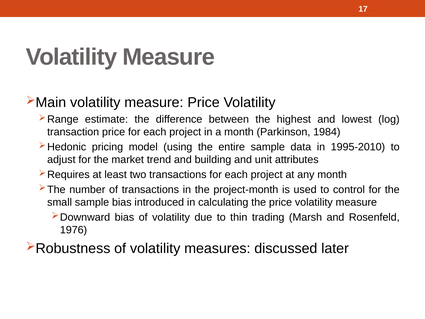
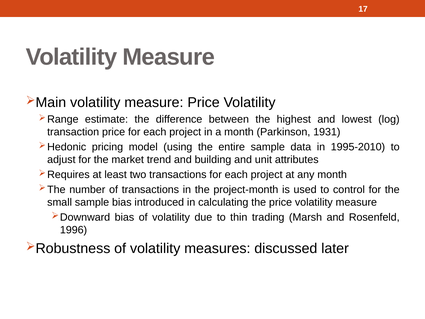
1984: 1984 -> 1931 (327, 132)
1976: 1976 -> 1996 (74, 230)
